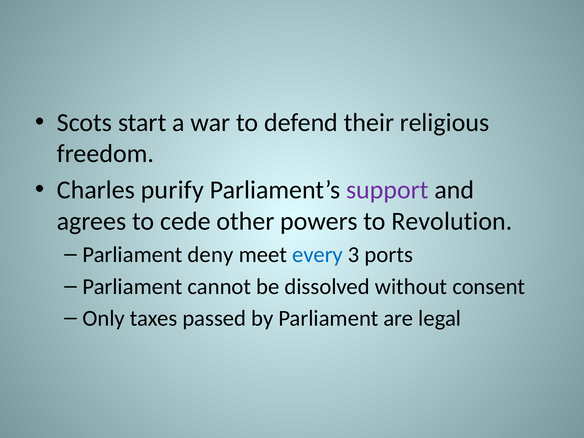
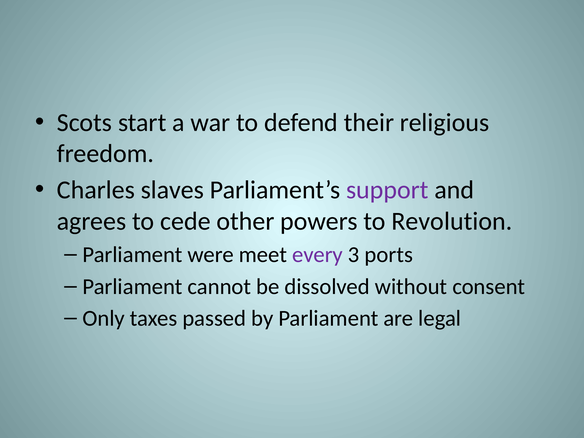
purify: purify -> slaves (172, 190)
deny: deny -> were (211, 255)
every colour: blue -> purple (318, 255)
